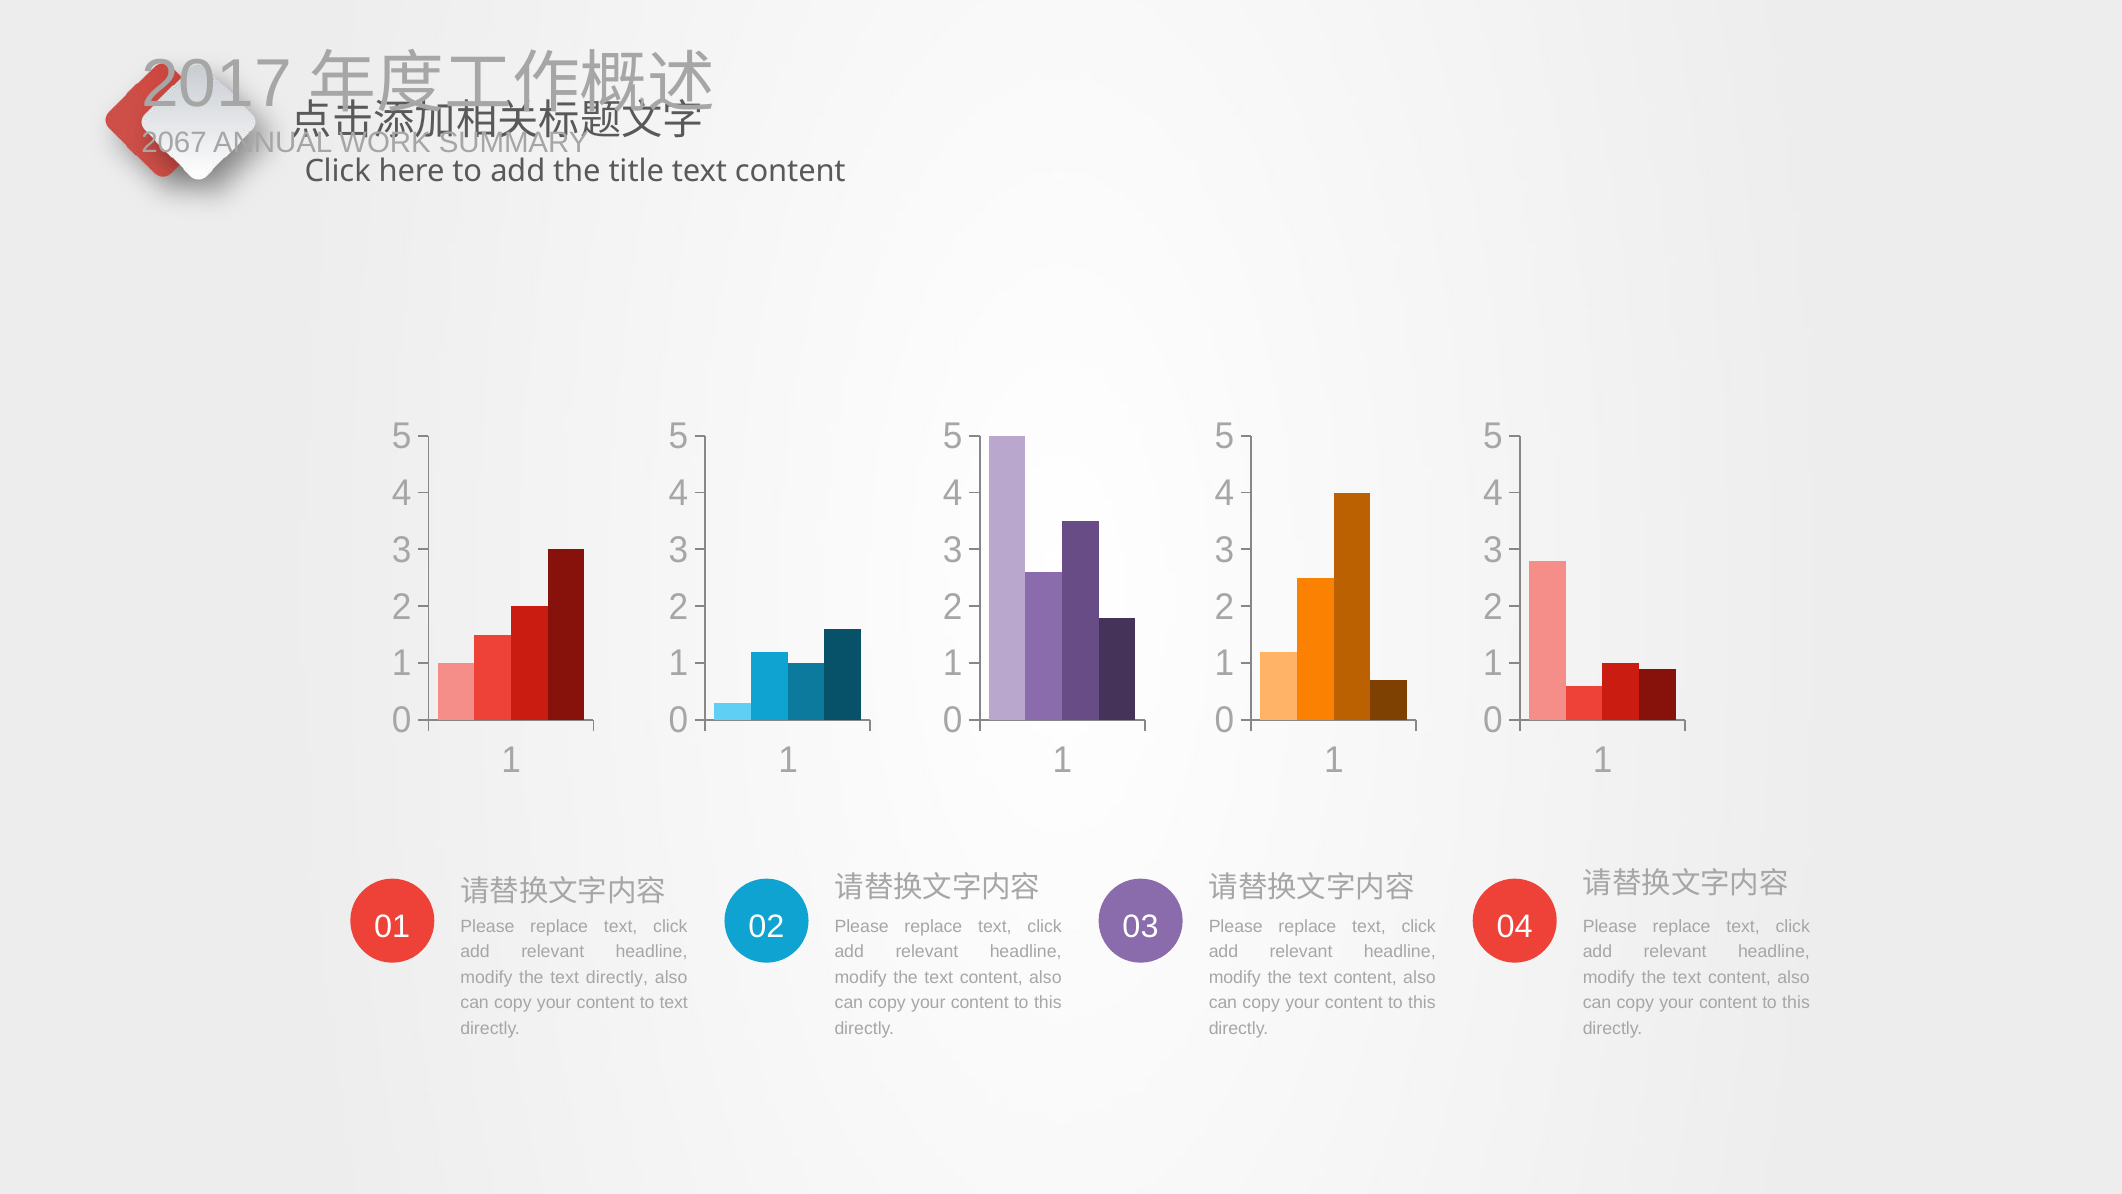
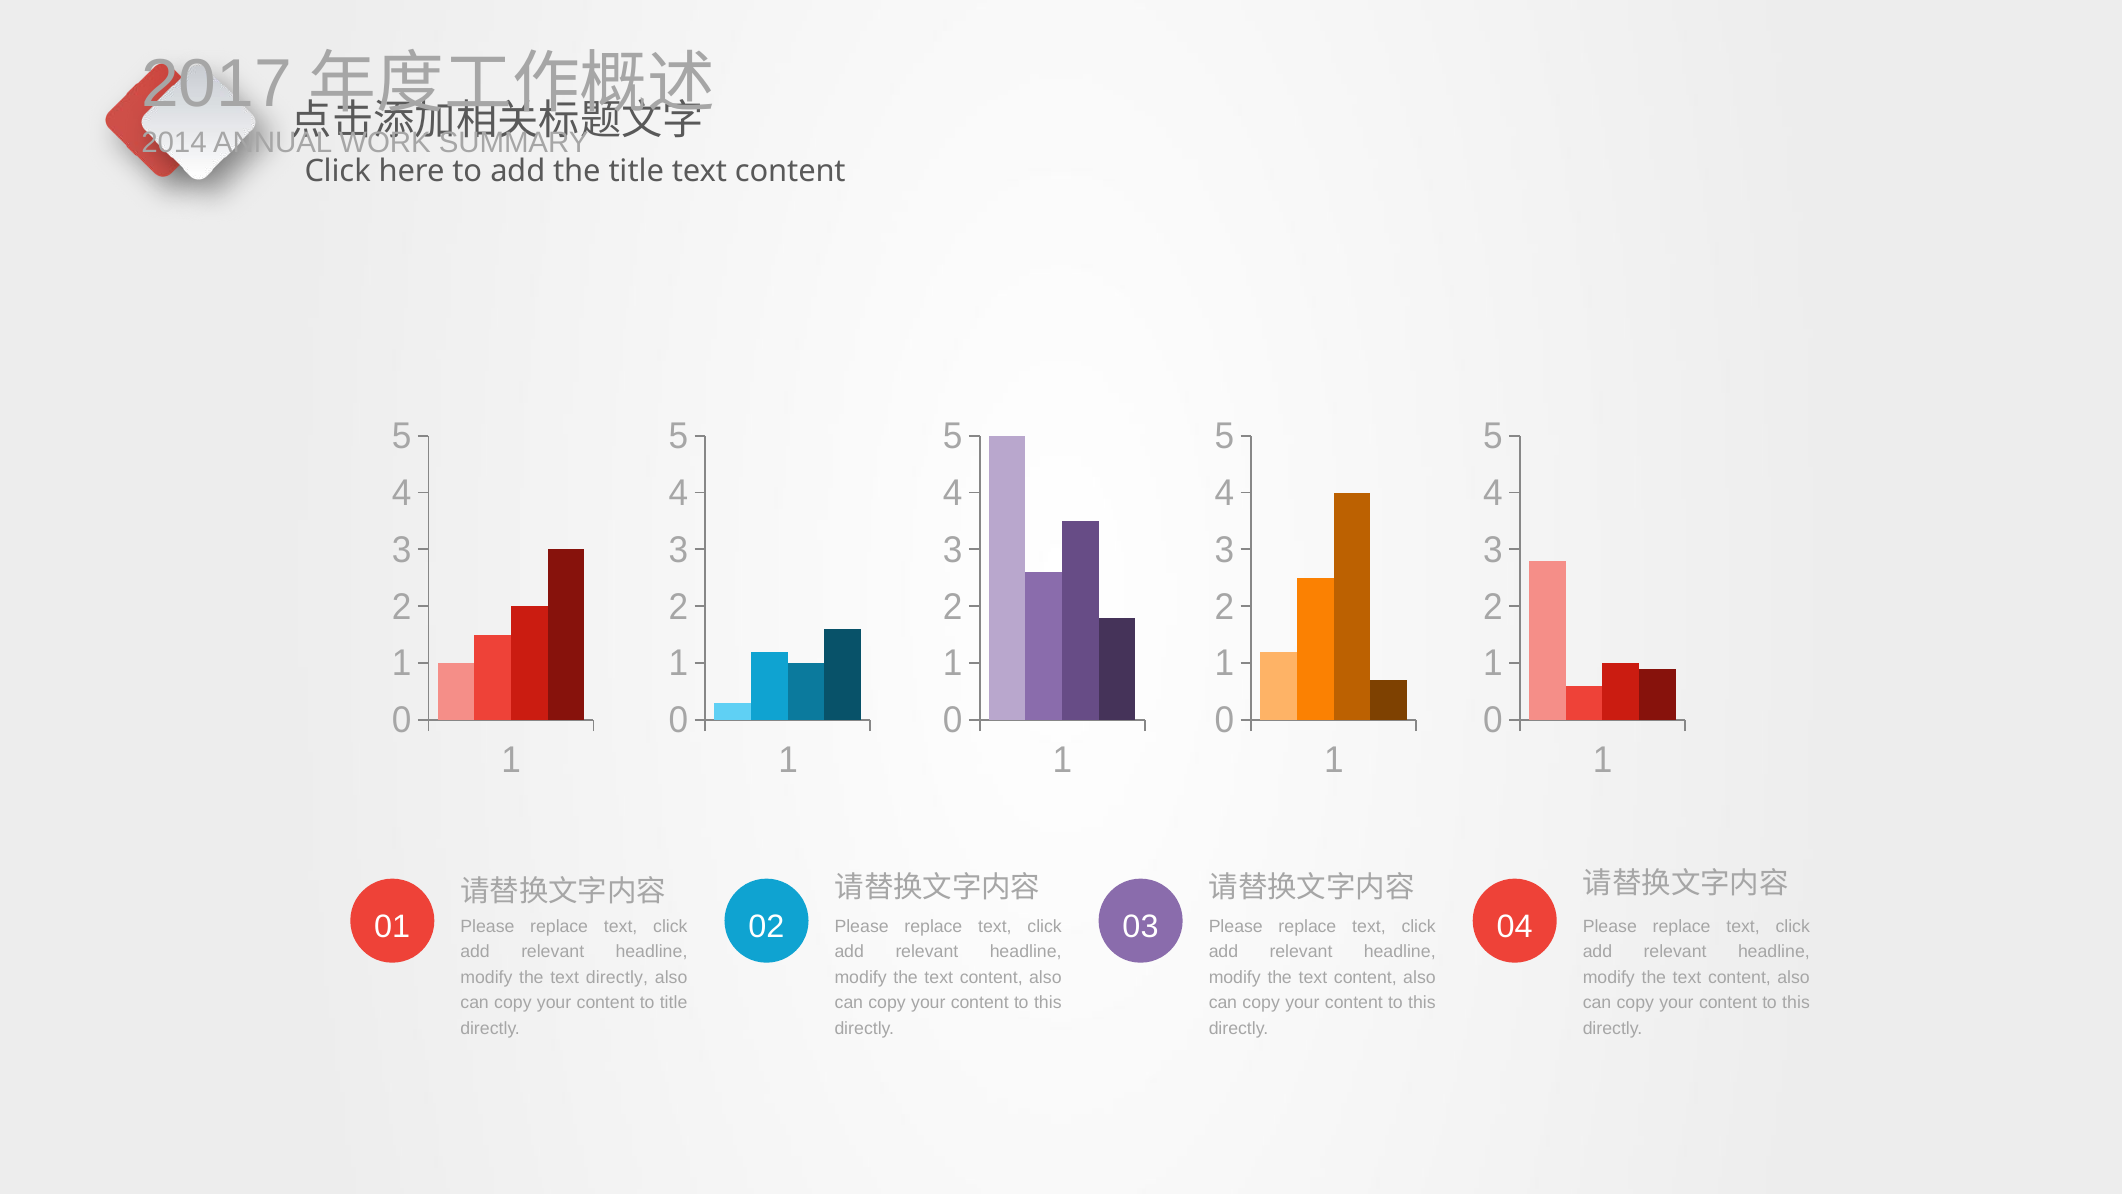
2067: 2067 -> 2014 (174, 142)
to text: text -> title (674, 1003)
